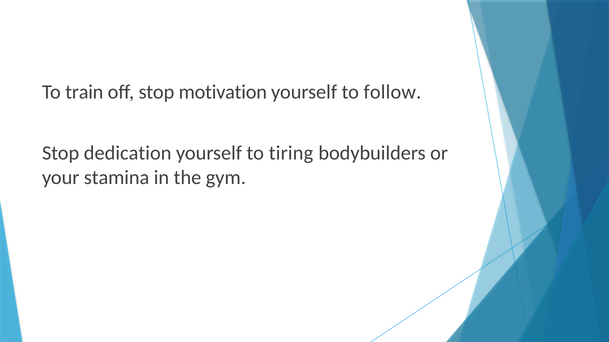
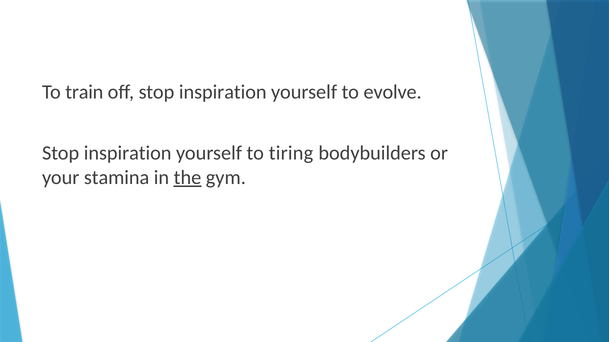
off stop motivation: motivation -> inspiration (223, 92)
follow: follow -> evolve (393, 92)
dedication: dedication -> inspiration (128, 153)
the underline: none -> present (188, 178)
